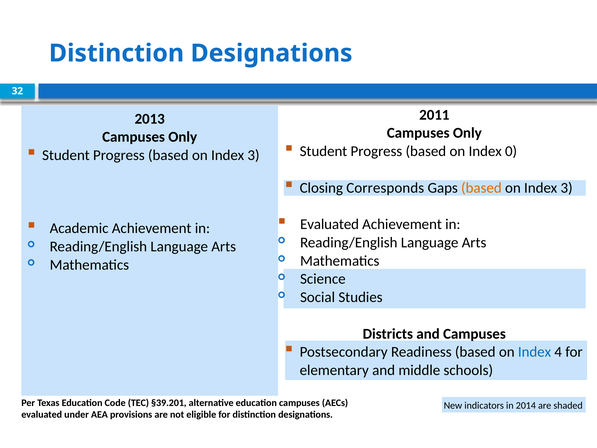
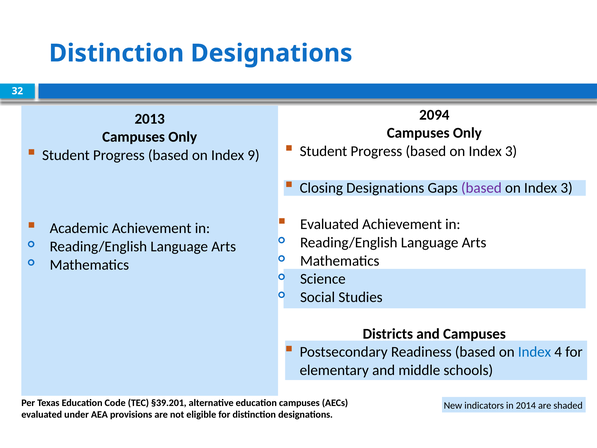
2011: 2011 -> 2094 (434, 115)
0: 0 -> 3 (511, 151)
3: 3 -> 9 (254, 155)
Closing Corresponds: Corresponds -> Designations (385, 188)
based colour: orange -> purple (481, 188)
